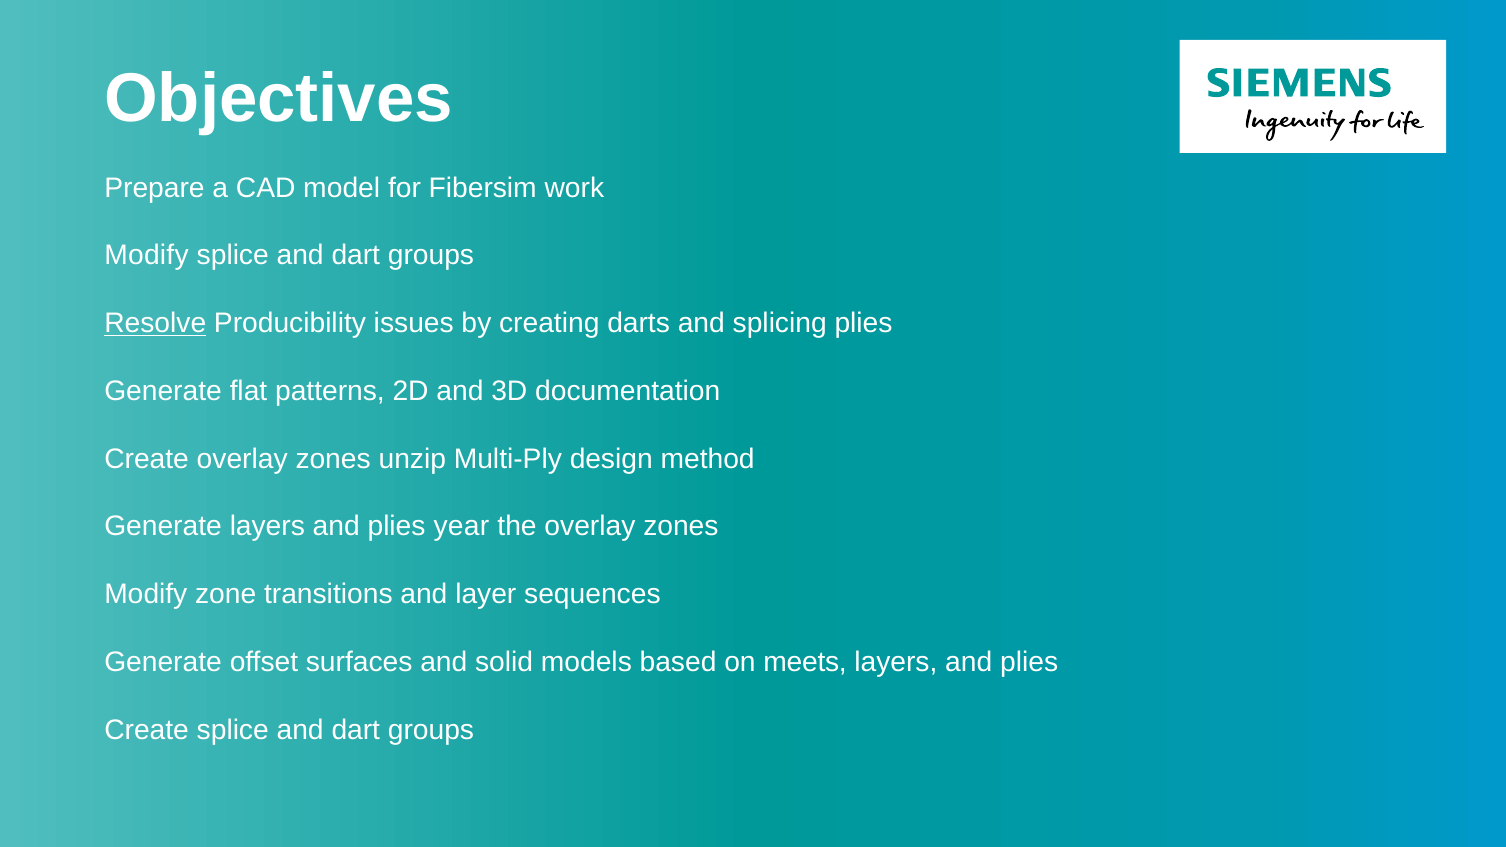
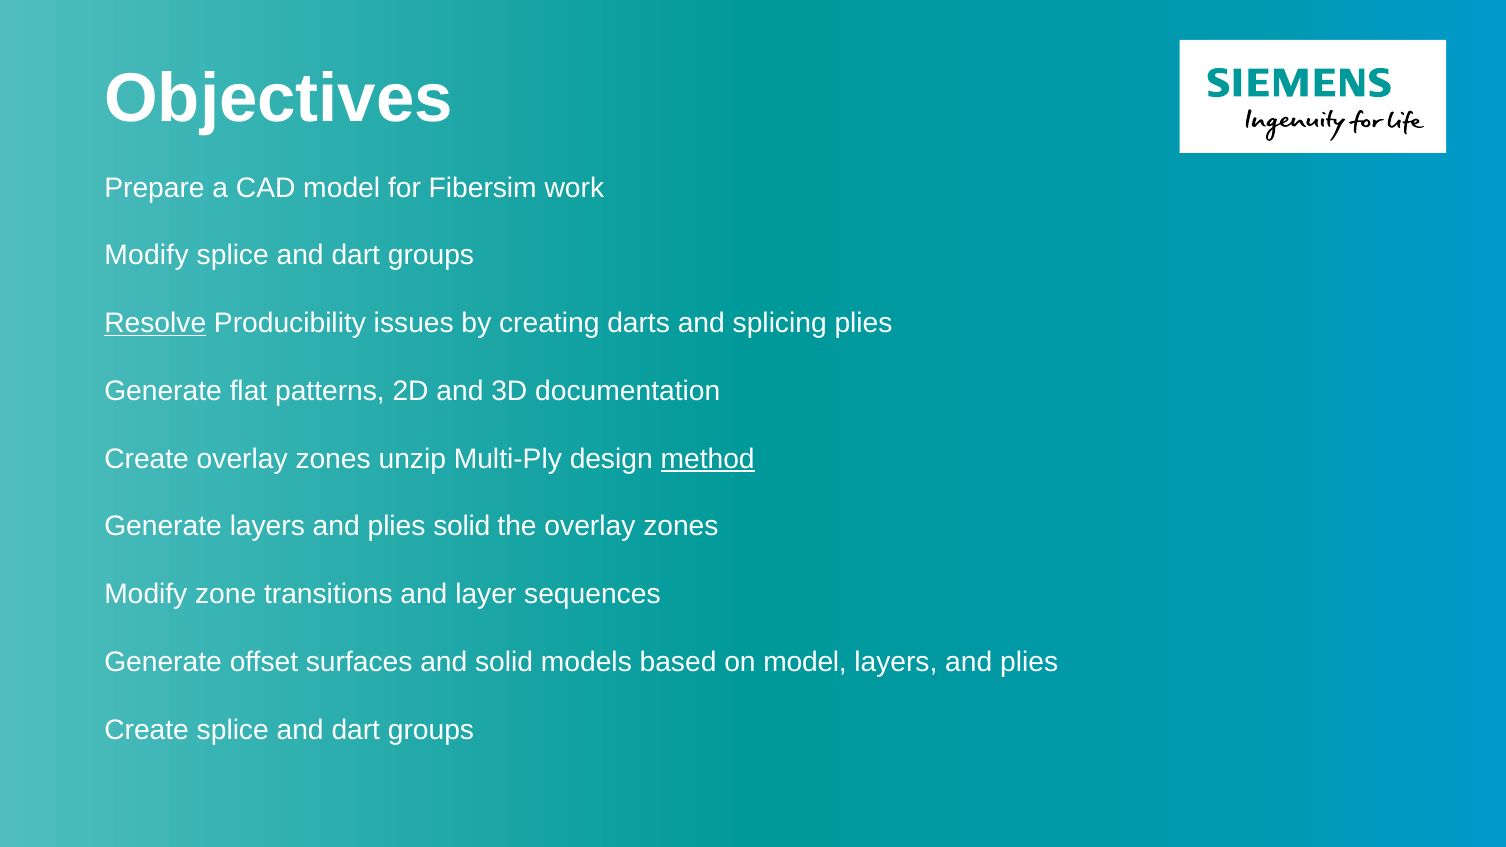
method underline: none -> present (708, 459)
plies year: year -> solid (462, 526)
on meets: meets -> model (805, 662)
